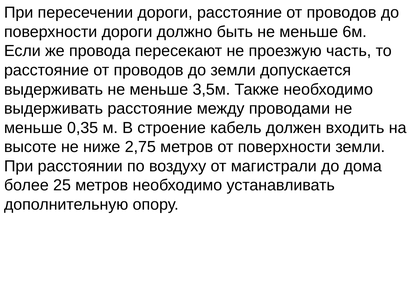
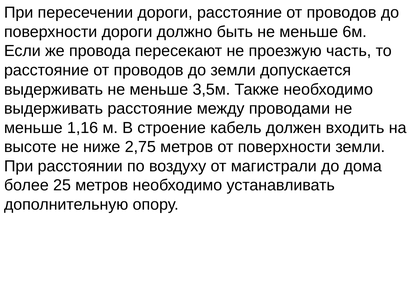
0,35: 0,35 -> 1,16 (83, 128)
